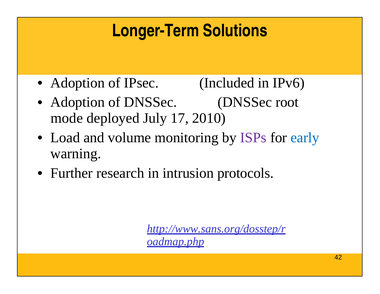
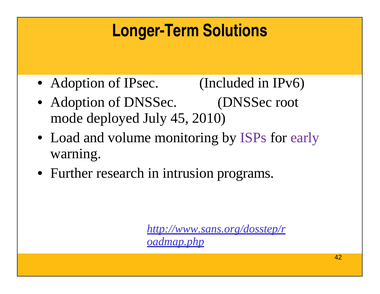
17: 17 -> 45 (180, 118)
early colour: blue -> purple (305, 137)
protocols: protocols -> programs (246, 173)
